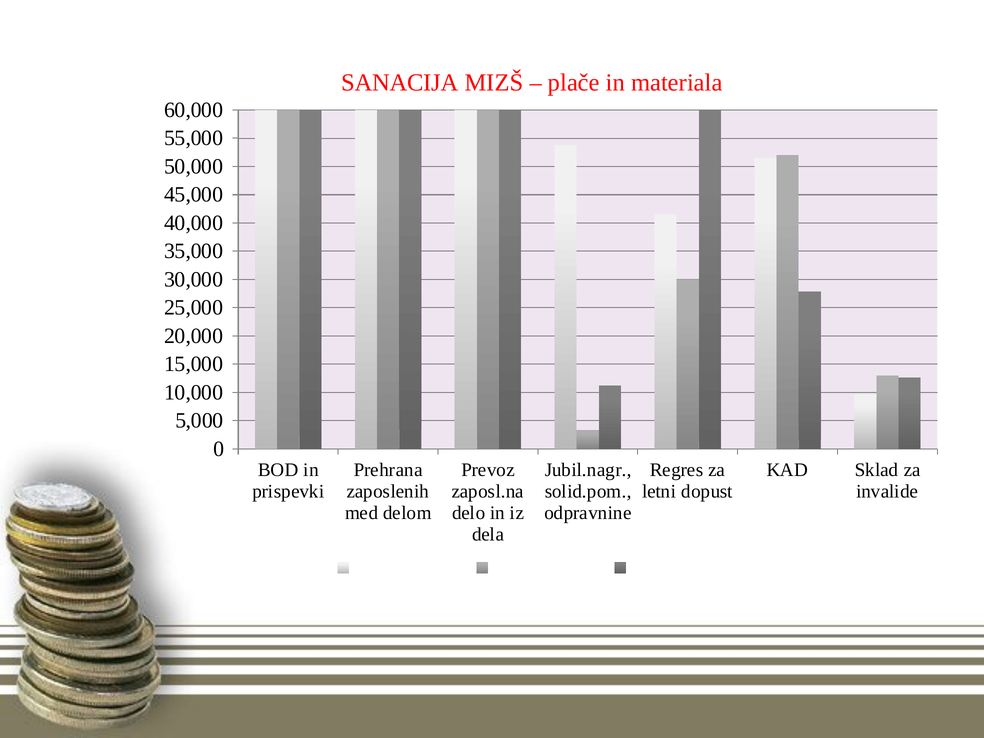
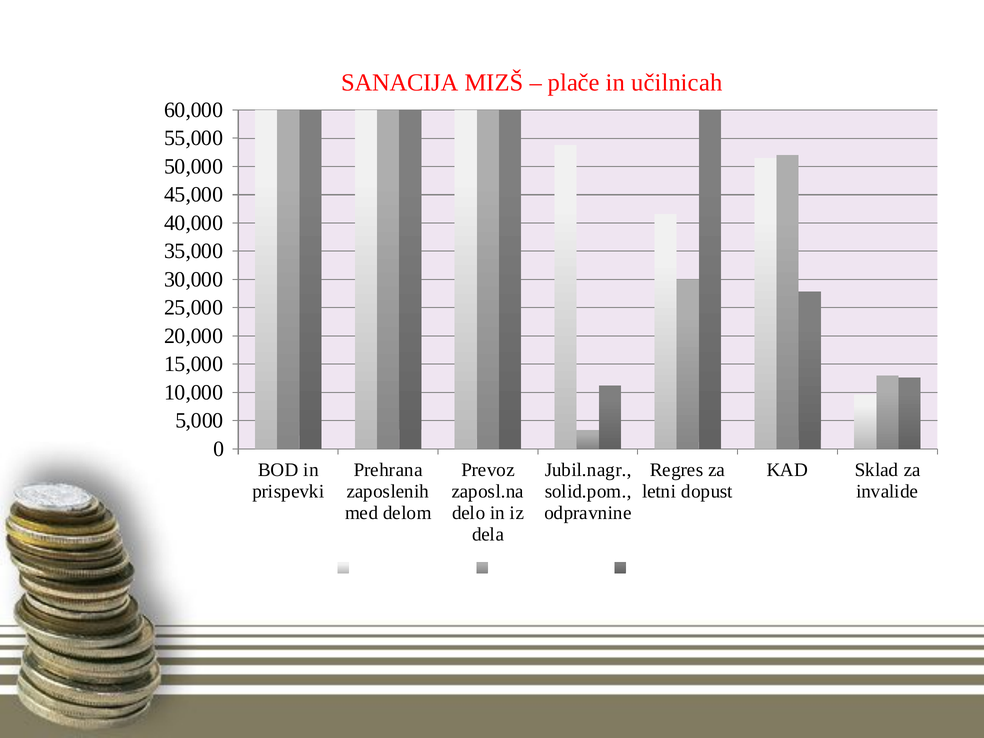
materiala: materiala -> učilnicah (677, 83)
